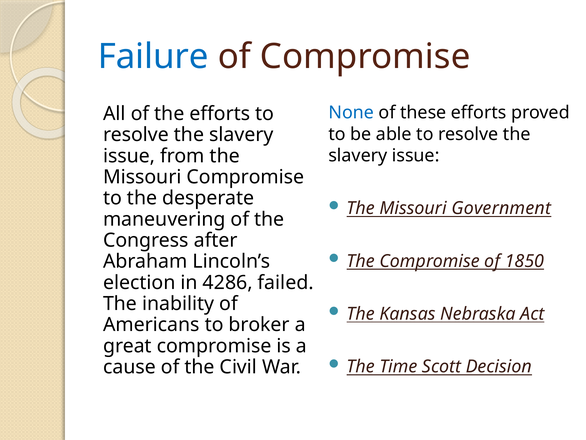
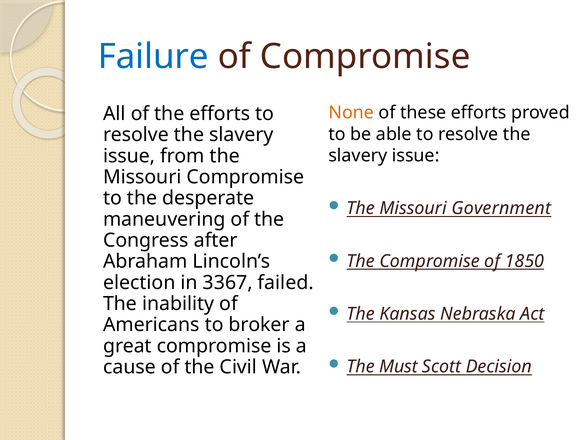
None colour: blue -> orange (351, 113)
4286: 4286 -> 3367 (228, 282)
Time: Time -> Must (398, 366)
